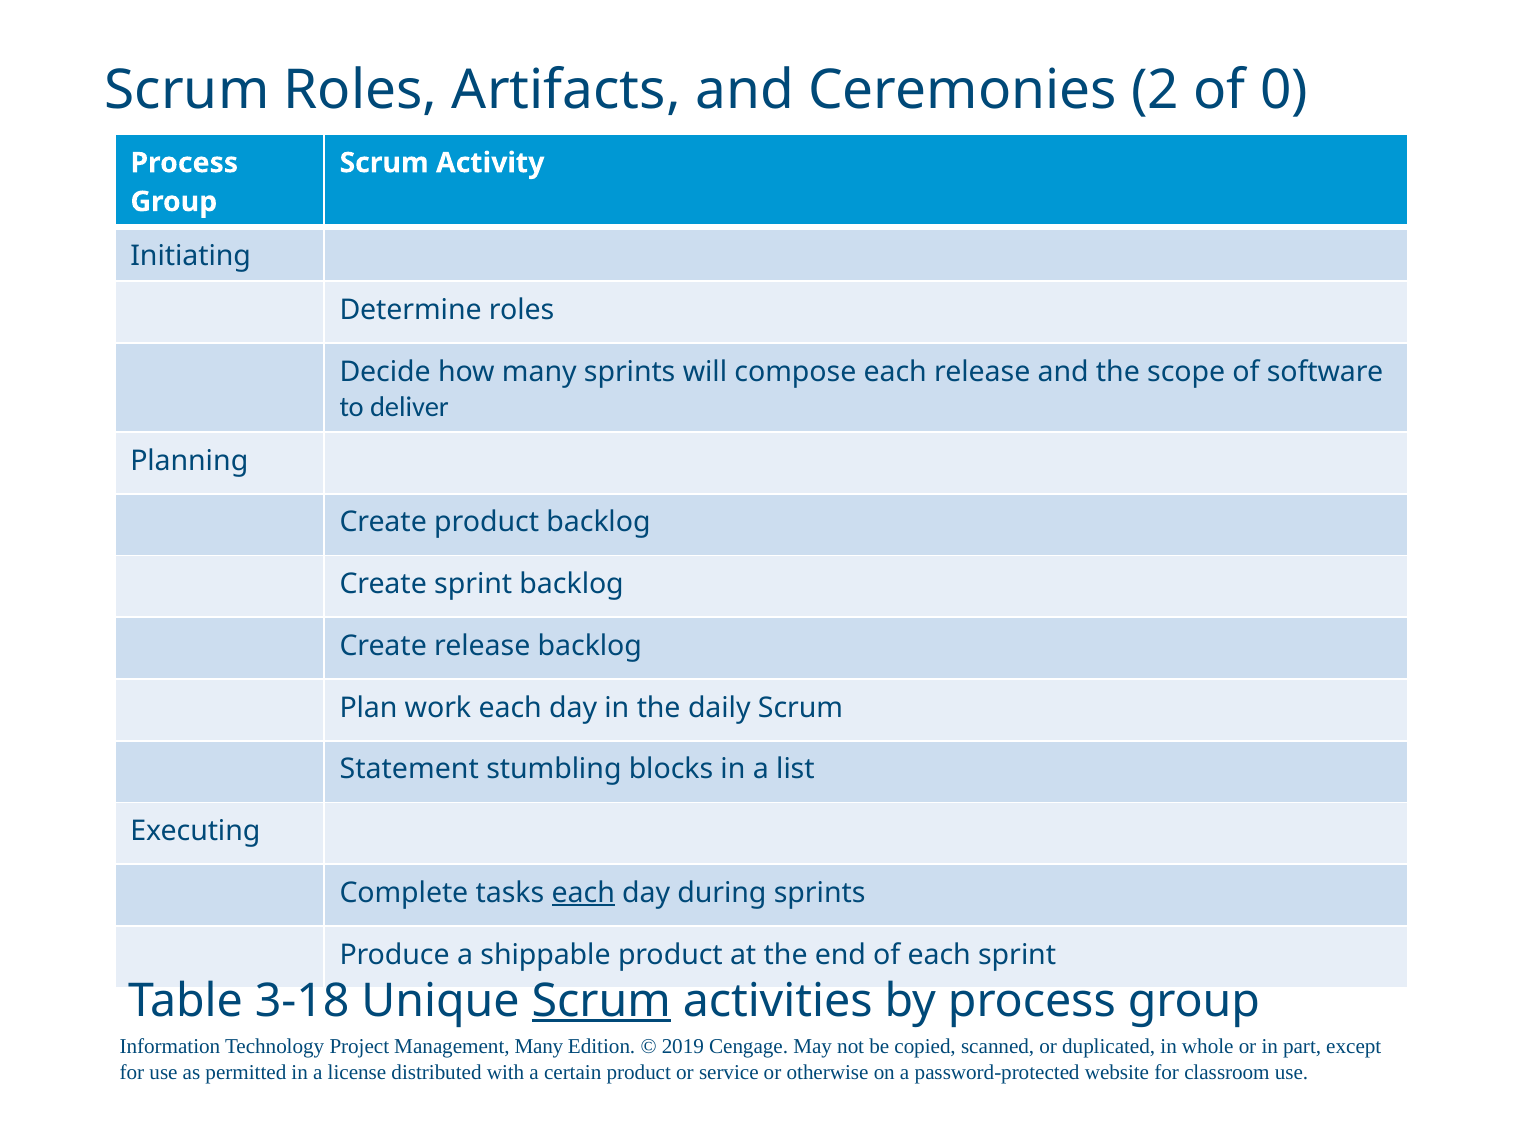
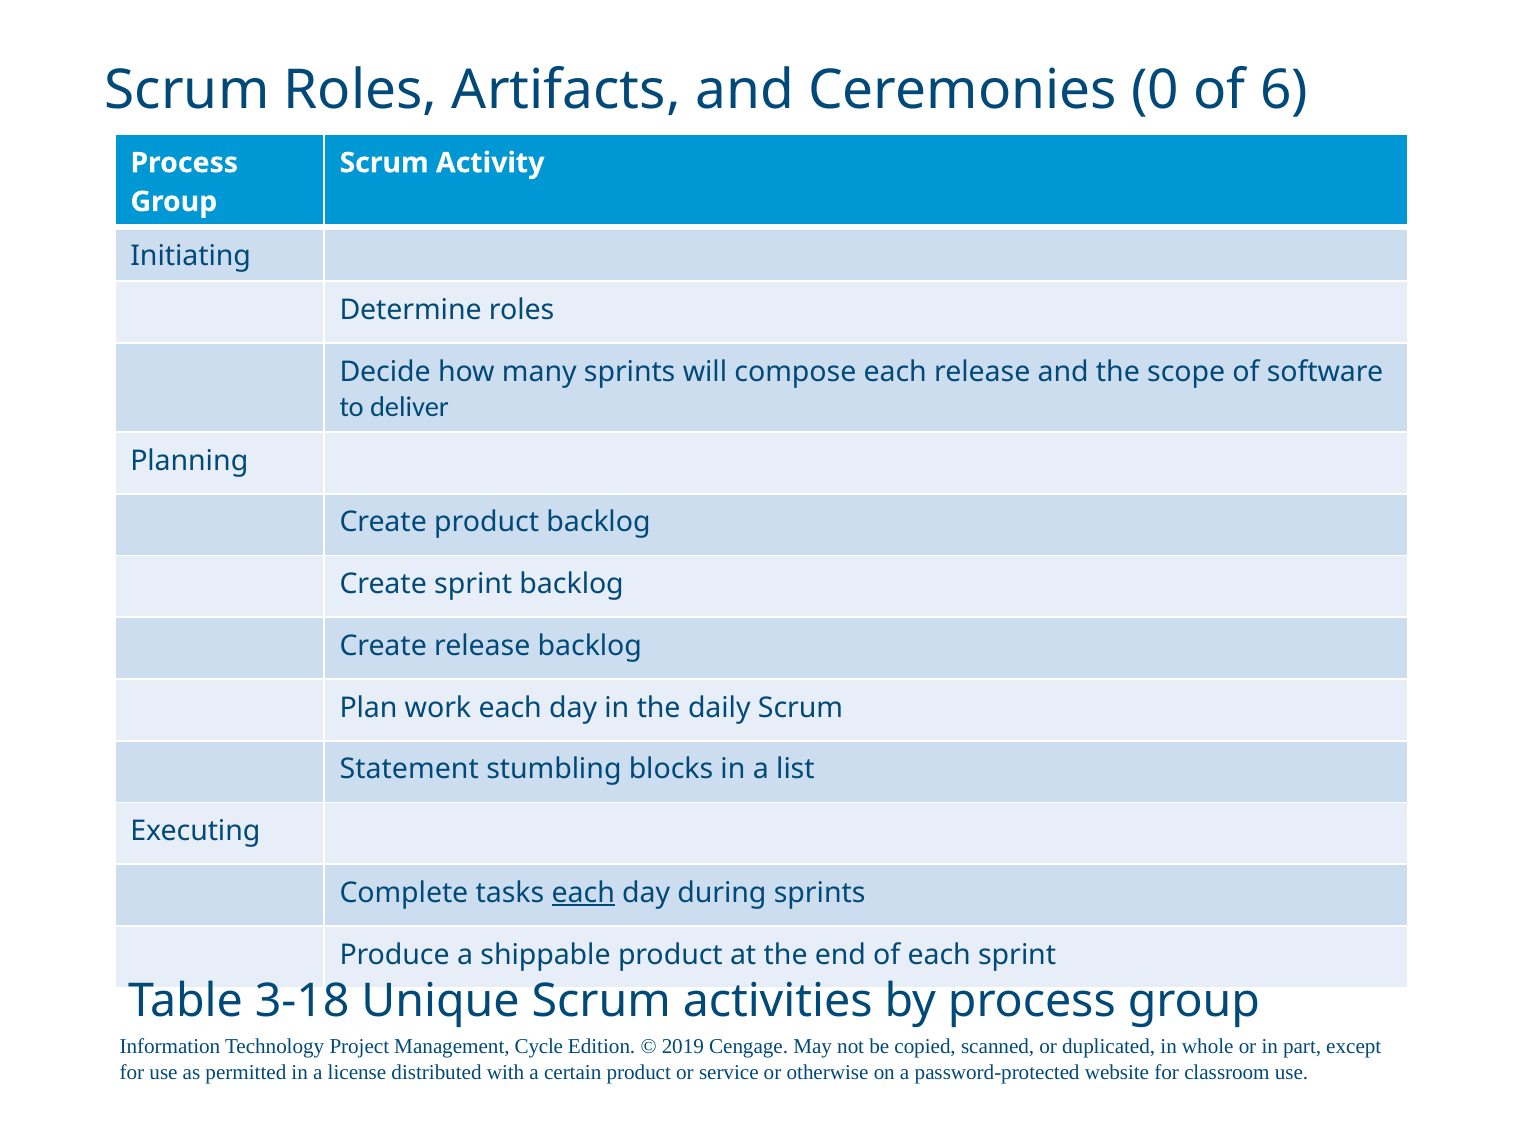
2: 2 -> 0 (1155, 90)
0: 0 -> 6 (1284, 90)
Scrum underline: present -> none (601, 1001)
Management Many: Many -> Cycle (539, 1047)
